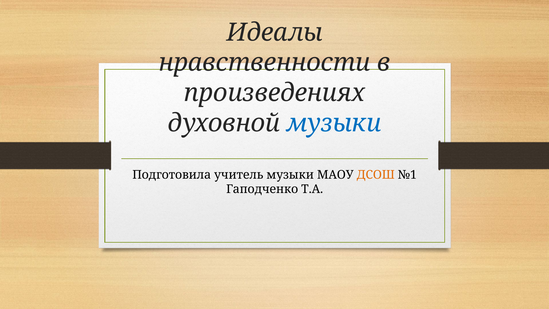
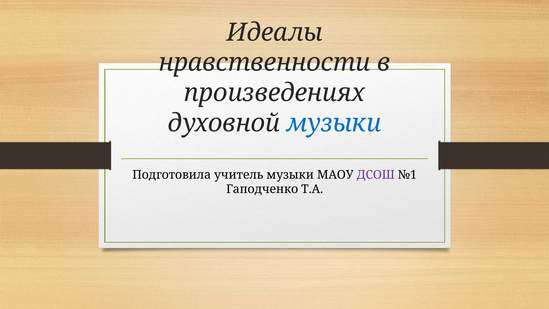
ДСОШ colour: orange -> purple (376, 175)
